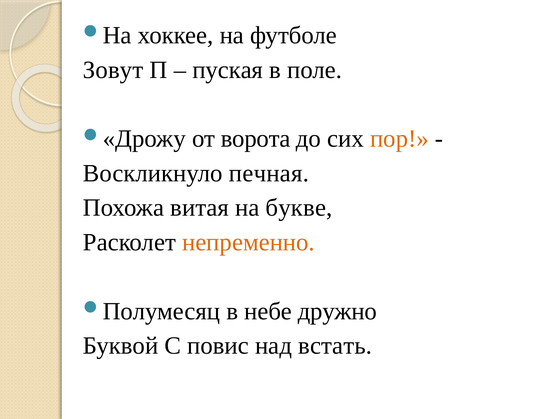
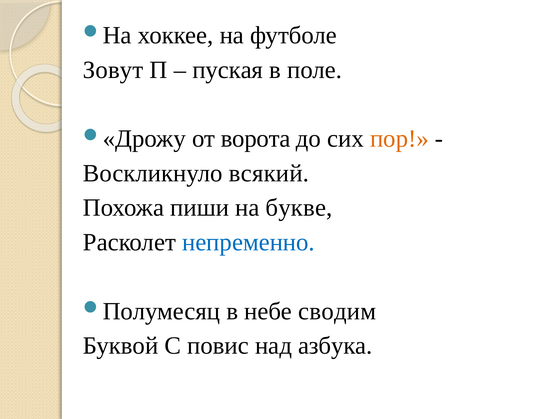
печная: печная -> всякий (269, 173)
витая: витая -> пиши (200, 208)
непременно colour: orange -> blue (248, 242)
дружно: дружно -> сводим (337, 311)
встать: встать -> азбука (335, 345)
